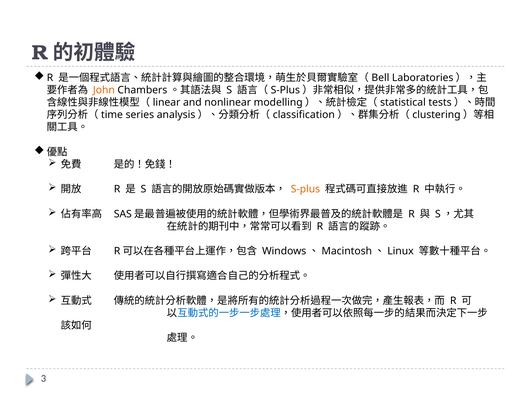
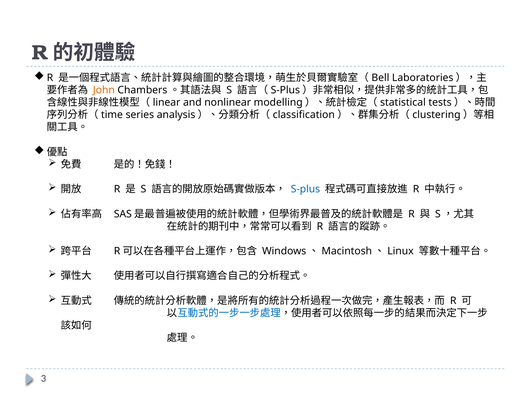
S-plus colour: orange -> blue (305, 189)
